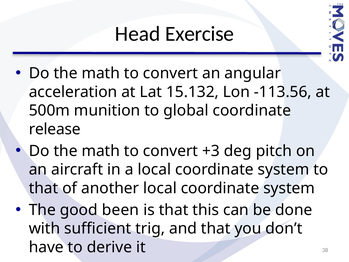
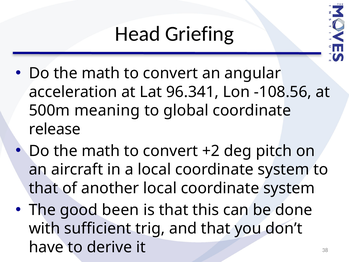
Exercise: Exercise -> Griefing (199, 34)
15.132: 15.132 -> 96.341 (192, 92)
-113.56: -113.56 -> -108.56 (283, 92)
munition: munition -> meaning (107, 110)
+3: +3 -> +2 (211, 151)
